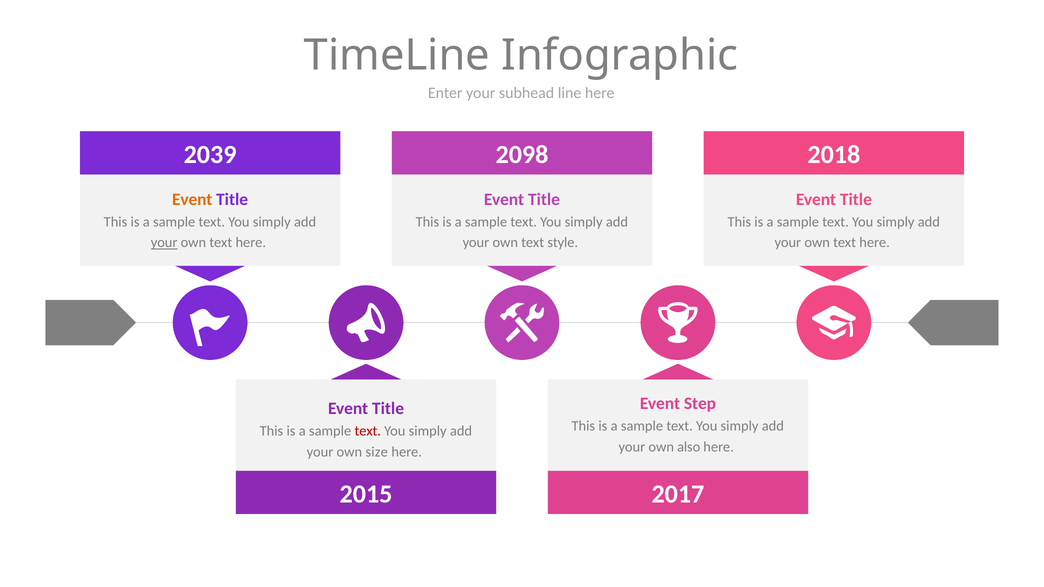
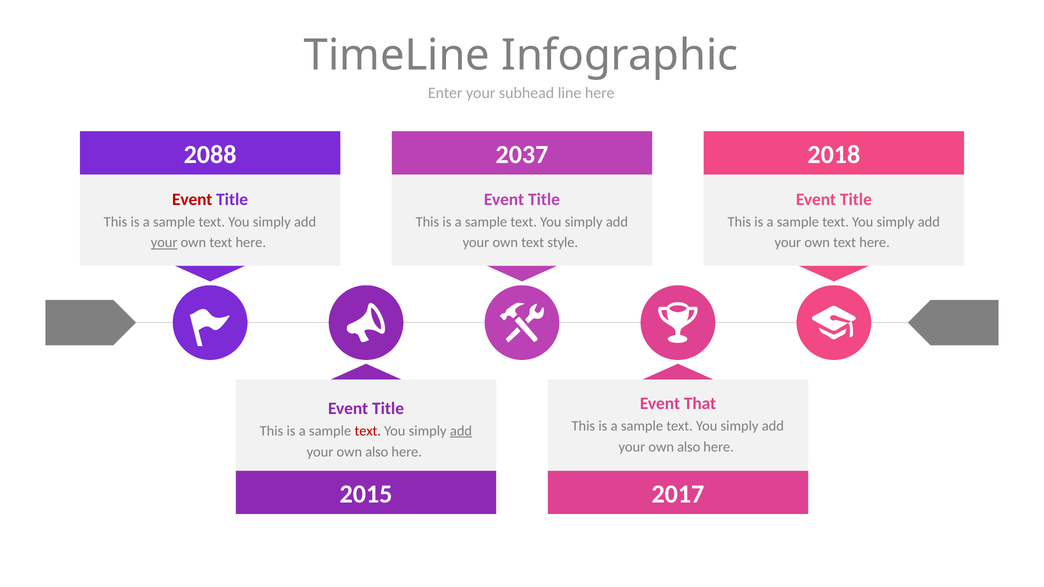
2039: 2039 -> 2088 (210, 155)
2098: 2098 -> 2037 (522, 155)
Event colour: orange -> red (192, 200)
Step: Step -> That (700, 404)
add underline: none -> present (461, 431)
size: size -> also (377, 452)
